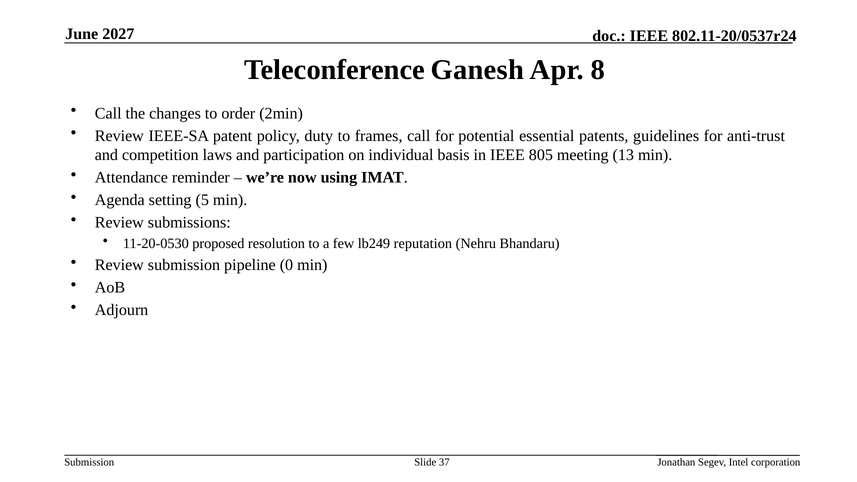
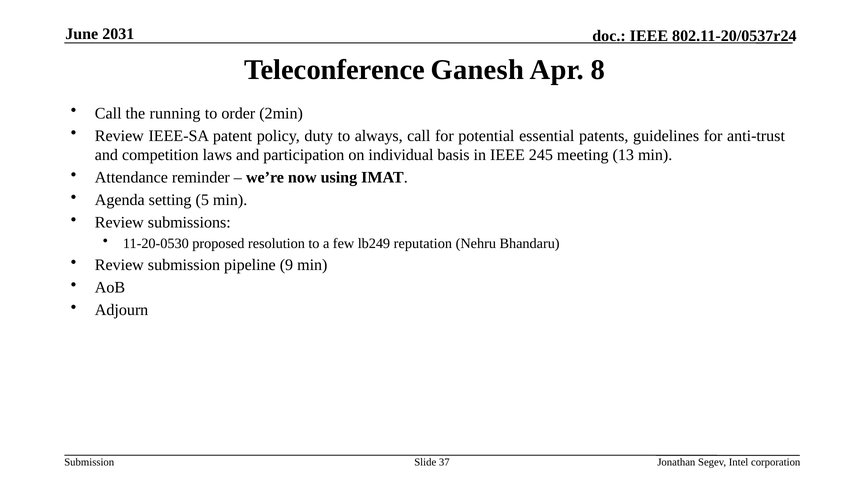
2027: 2027 -> 2031 (118, 34)
changes: changes -> running (175, 113)
frames: frames -> always (379, 136)
805: 805 -> 245 (541, 155)
0: 0 -> 9 (286, 265)
